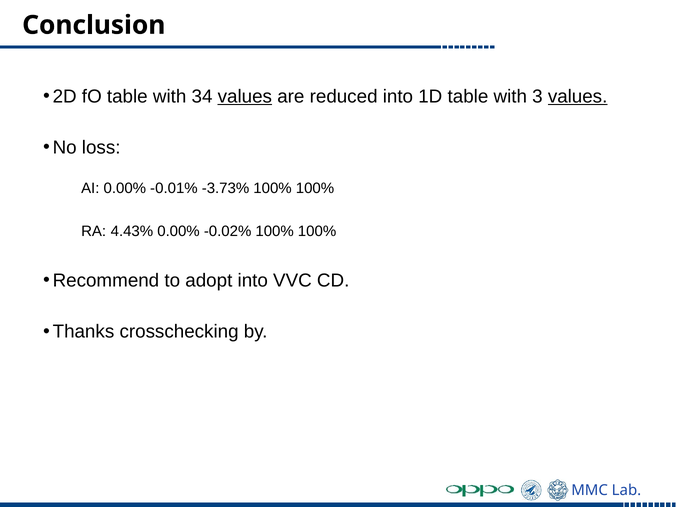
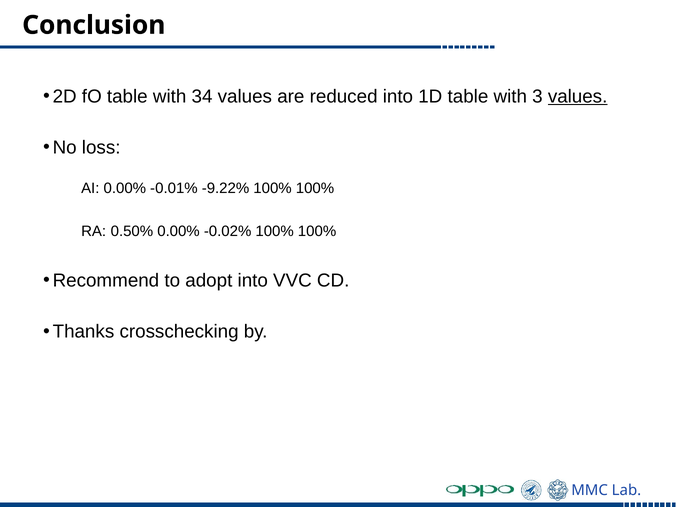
values underline: present -> none (245, 96)
-3.73%: -3.73% -> -9.22% (226, 189)
4.43%: 4.43% -> 0.50% (132, 231)
